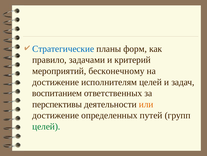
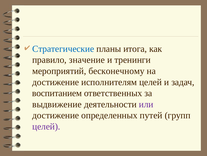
форм: форм -> итога (135, 49)
задачами: задачами -> значение (87, 60)
критерий: критерий -> тренинги (133, 60)
перспективы: перспективы -> выдвижение (57, 104)
или colour: orange -> purple (146, 104)
целей colour: green -> purple (46, 126)
